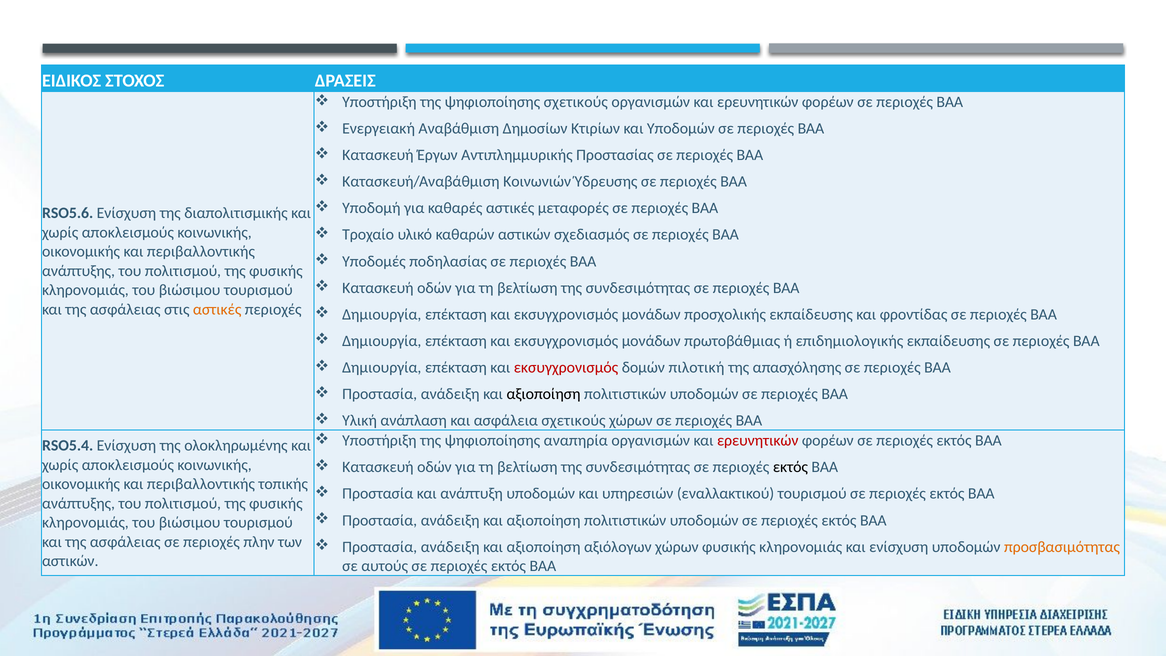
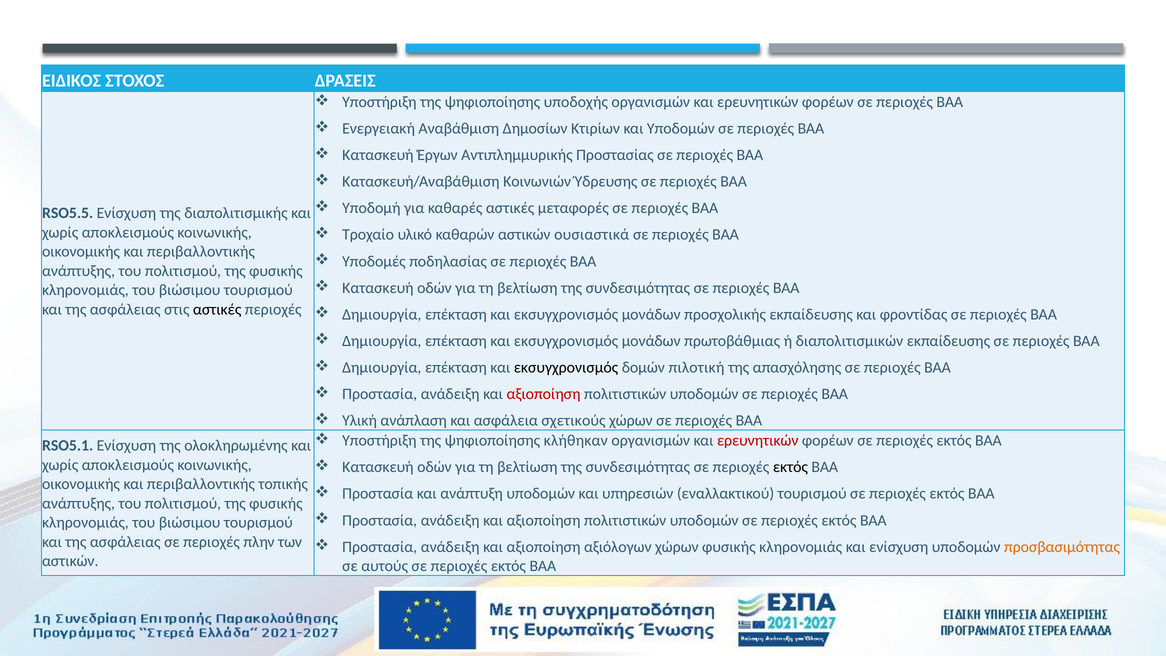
ψηφιοποίησης σχετικούς: σχετικούς -> υποδοχής (576, 102)
RSO5.6: RSO5.6 -> RSO5.5 (68, 213)
σχεδιασμός: σχεδιασμός -> ουσιαστικά (592, 235)
αστικές colour: orange -> black (217, 309)
επιδημιολογικής: επιδημιολογικής -> διαπολιτισμικών (849, 341)
εκσυγχρονισμός colour: red -> black (566, 367)
αξιοποίηση colour: black -> red (544, 394)
αναπηρία: αναπηρία -> κλήθηκαν (576, 441)
RSO5.4: RSO5.4 -> RSO5.1 (68, 446)
